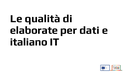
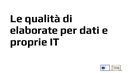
italiano: italiano -> proprie (29, 42)
